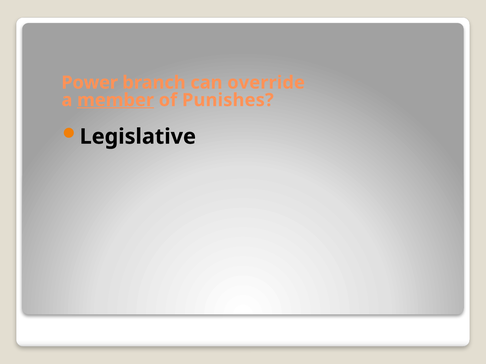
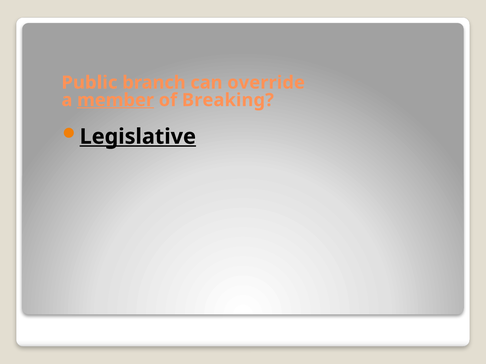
Power: Power -> Public (89, 83)
Punishes: Punishes -> Breaking (228, 100)
Legislative underline: none -> present (138, 137)
